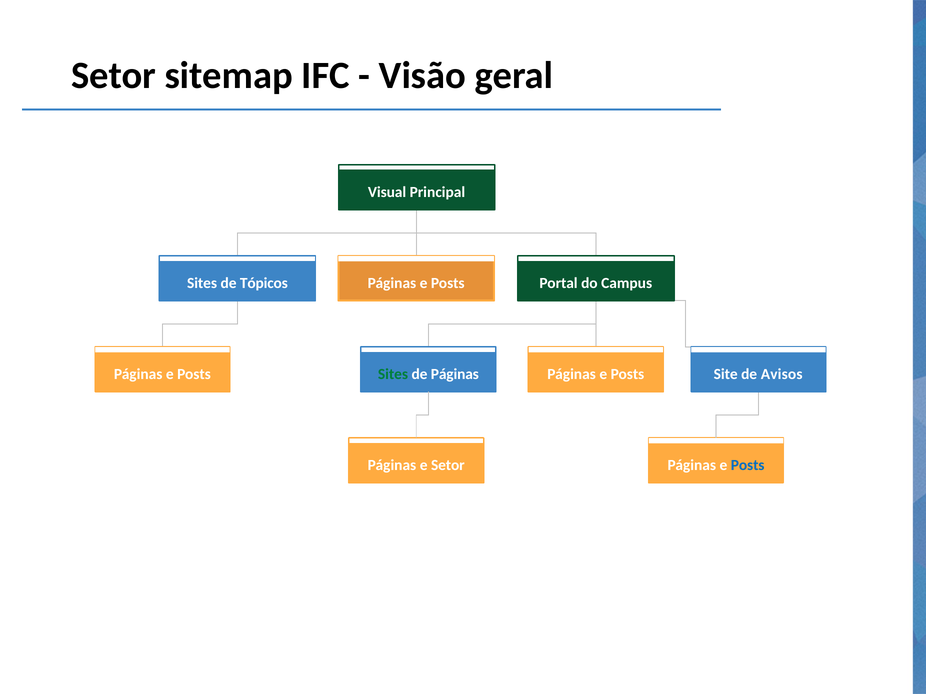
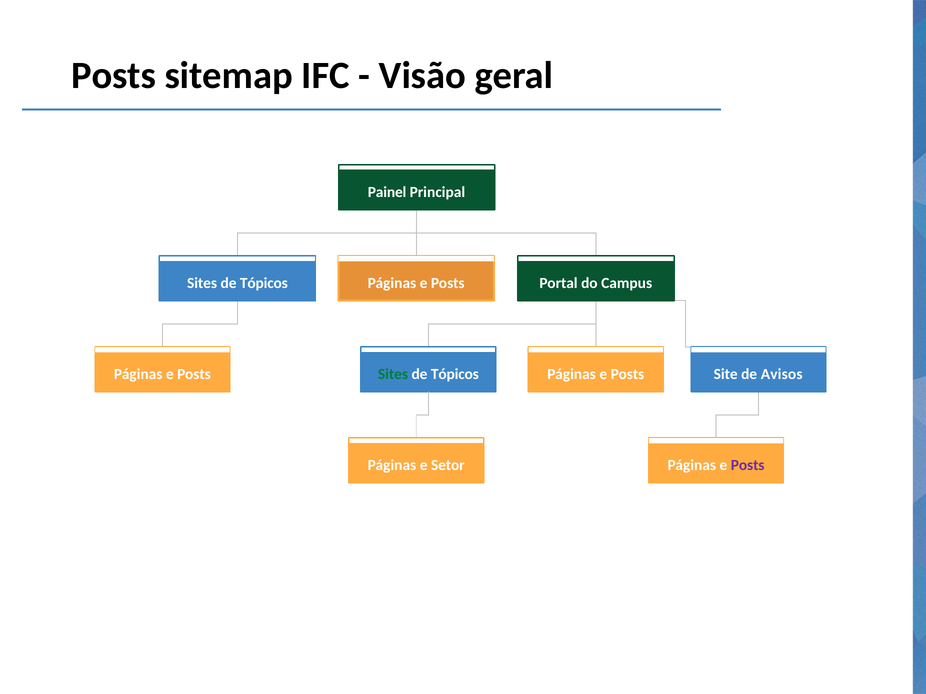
Setor: Setor -> Posts (114, 76)
Visual: Visual -> Painel (387, 192)
Páginas: Páginas -> Tópicos (455, 375)
Posts colour: blue -> purple (748, 466)
